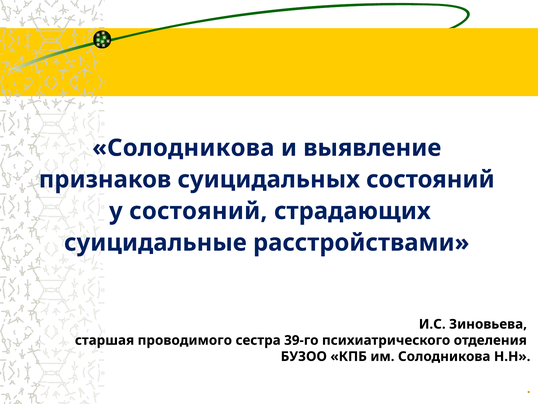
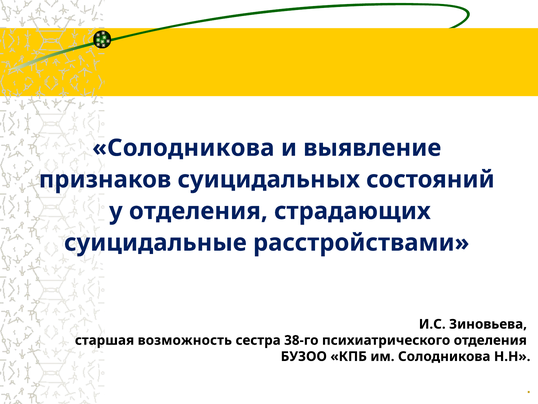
у состояний: состояний -> отделения (198, 211)
проводимого: проводимого -> возможность (185, 340)
39-го: 39-го -> 38-го (301, 340)
